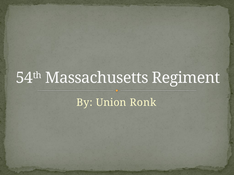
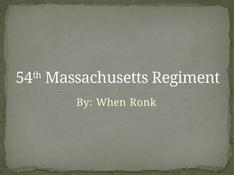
Union: Union -> When (111, 103)
